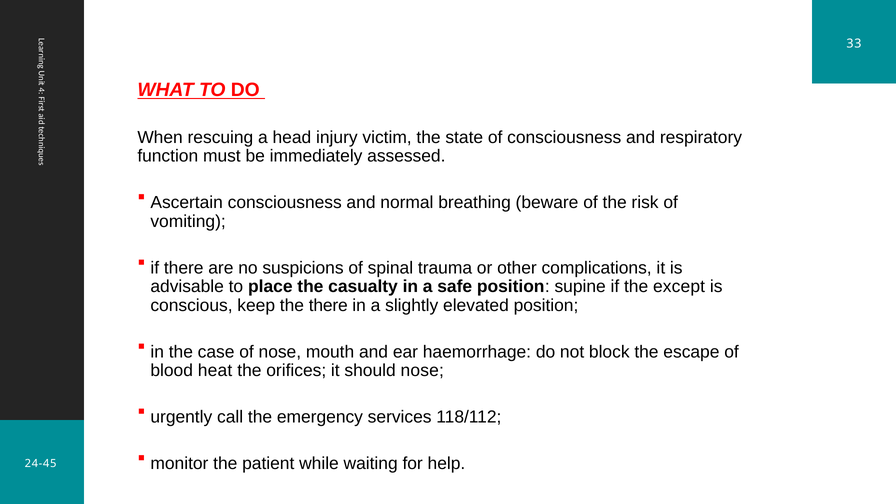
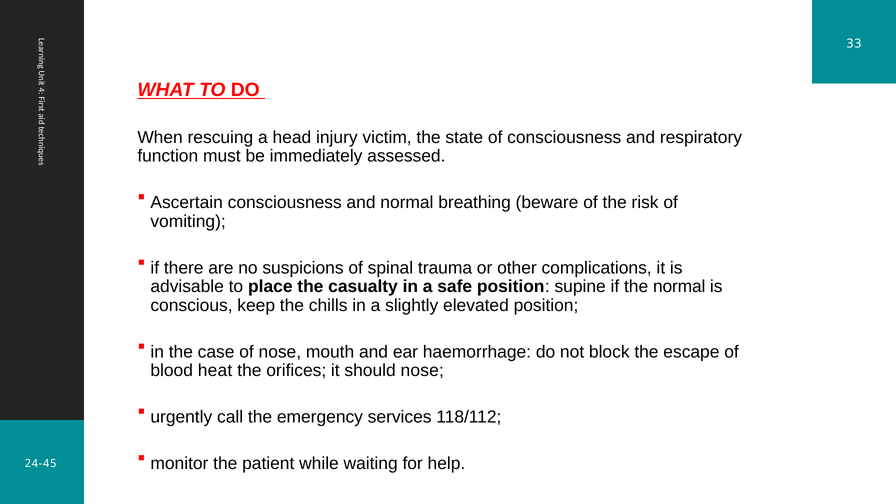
the except: except -> normal (679, 287)
the there: there -> chills (328, 305)
